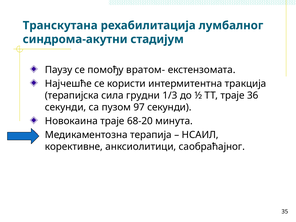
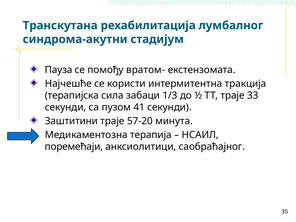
Паузу: Паузу -> Пауза (59, 70)
грудни: грудни -> забаци (143, 95)
36: 36 -> 33 (253, 95)
97: 97 -> 41 (139, 107)
Новокаина: Новокаина -> Заштитини (71, 121)
68-20: 68-20 -> 57-20 (140, 121)
корективне: корективне -> поремећаји (74, 147)
